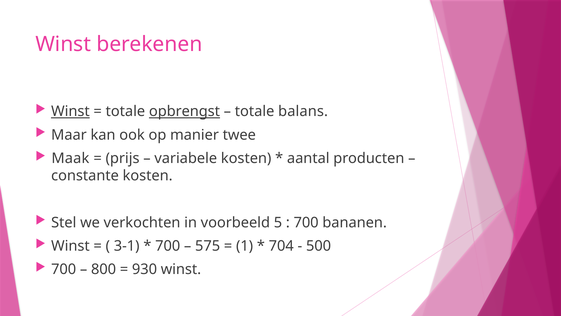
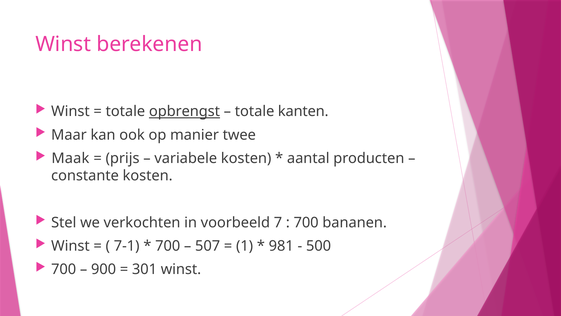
Winst underline: present -> none (70, 111)
balans: balans -> kanten (303, 111)
5: 5 -> 7 (278, 222)
3-1: 3-1 -> 7-1 (127, 246)
575: 575 -> 507 (208, 246)
704: 704 -> 981 (281, 246)
800: 800 -> 900 (104, 269)
930: 930 -> 301 (145, 269)
